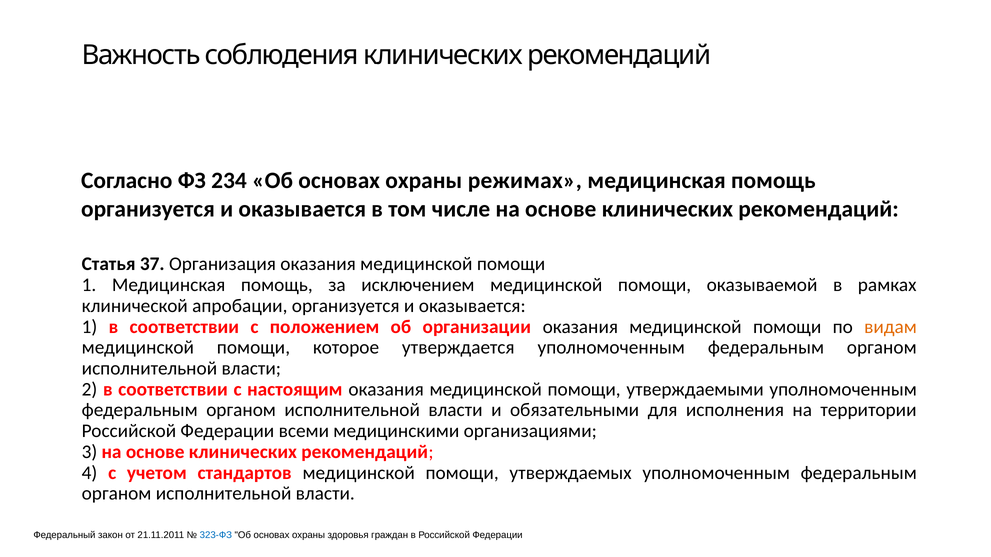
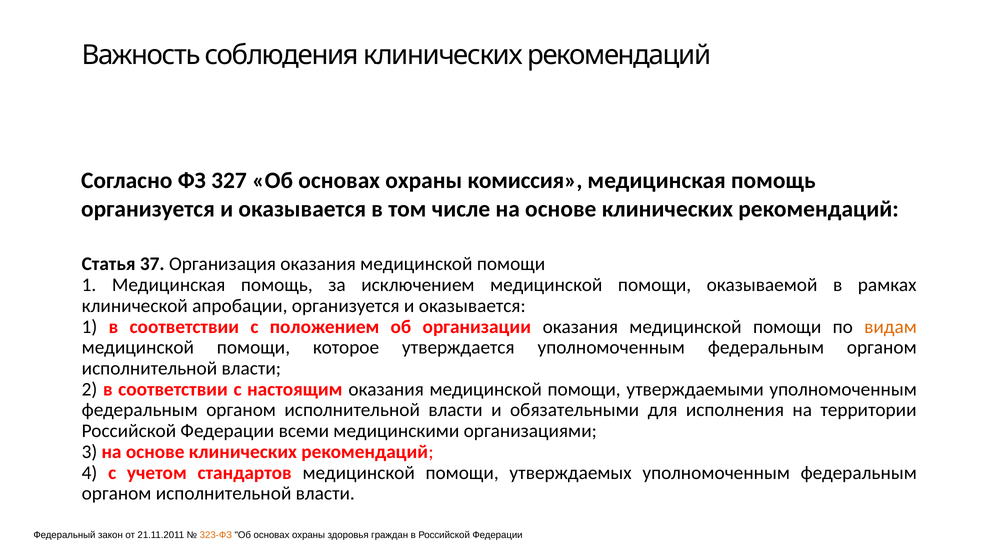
234: 234 -> 327 (229, 181)
режимах: режимах -> комиссия (525, 181)
323-ФЗ colour: blue -> orange (216, 535)
